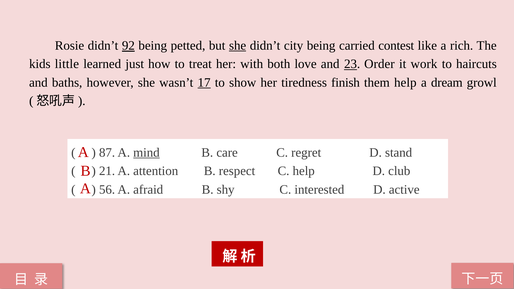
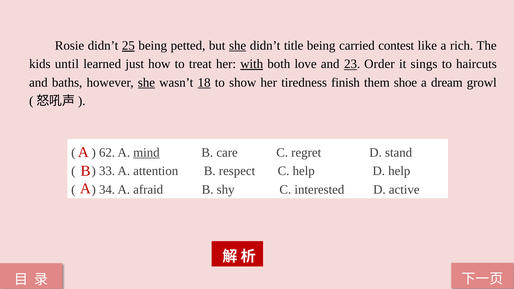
92: 92 -> 25 (128, 45)
city: city -> title (294, 45)
little: little -> until (67, 64)
with underline: none -> present (252, 64)
work: work -> sings (424, 64)
she underline: none -> present (146, 82)
17: 17 -> 18 (204, 82)
them help: help -> shoe (405, 82)
87: 87 -> 62 (107, 153)
21: 21 -> 33 (107, 171)
D club: club -> help (399, 171)
56: 56 -> 34 (107, 190)
